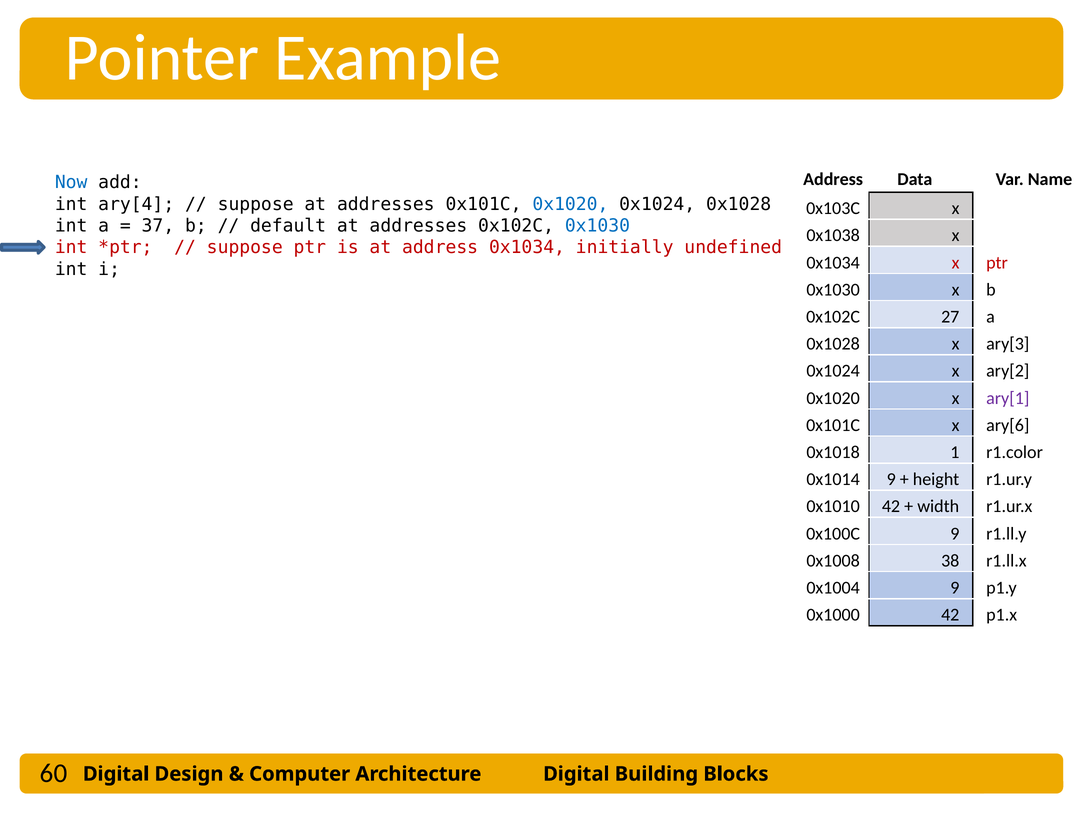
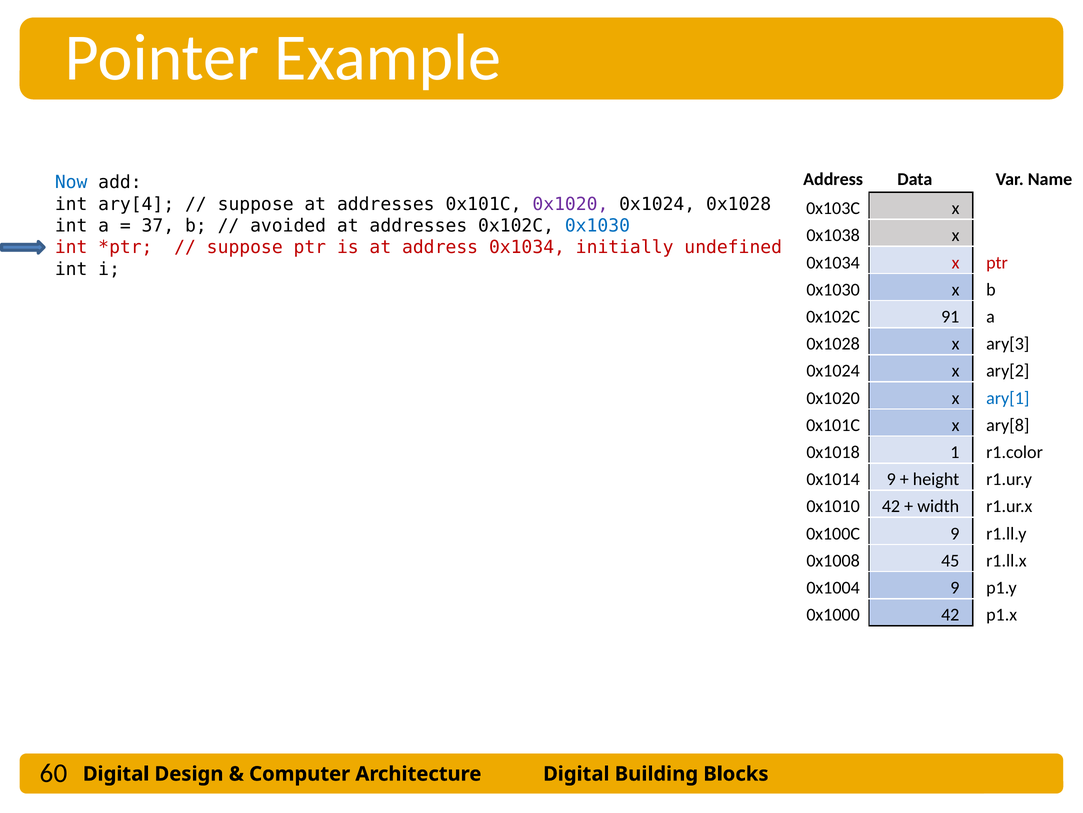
0x1020 colour: blue -> purple (570, 204)
default: default -> avoided (288, 226)
27: 27 -> 91 (950, 317)
ary[1 colour: purple -> blue (1008, 398)
ary[6: ary[6 -> ary[8 (1008, 425)
38: 38 -> 45 (950, 560)
